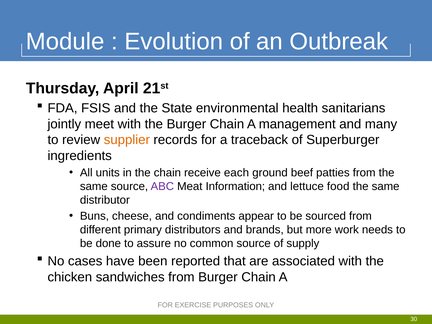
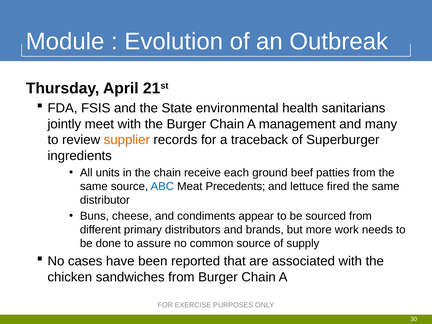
ABC colour: purple -> blue (162, 186)
Information: Information -> Precedents (235, 186)
food: food -> fired (338, 186)
